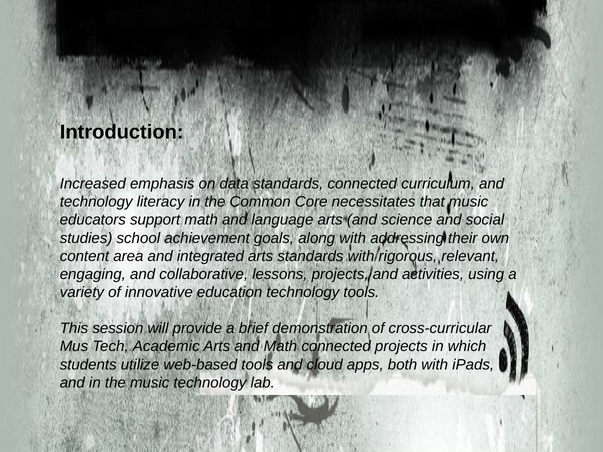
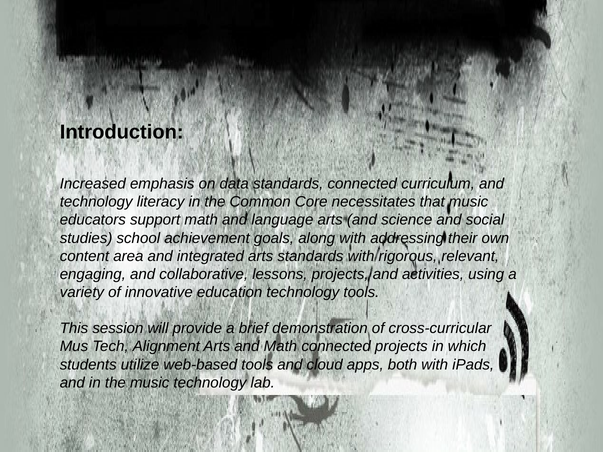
Academic: Academic -> Alignment (166, 347)
